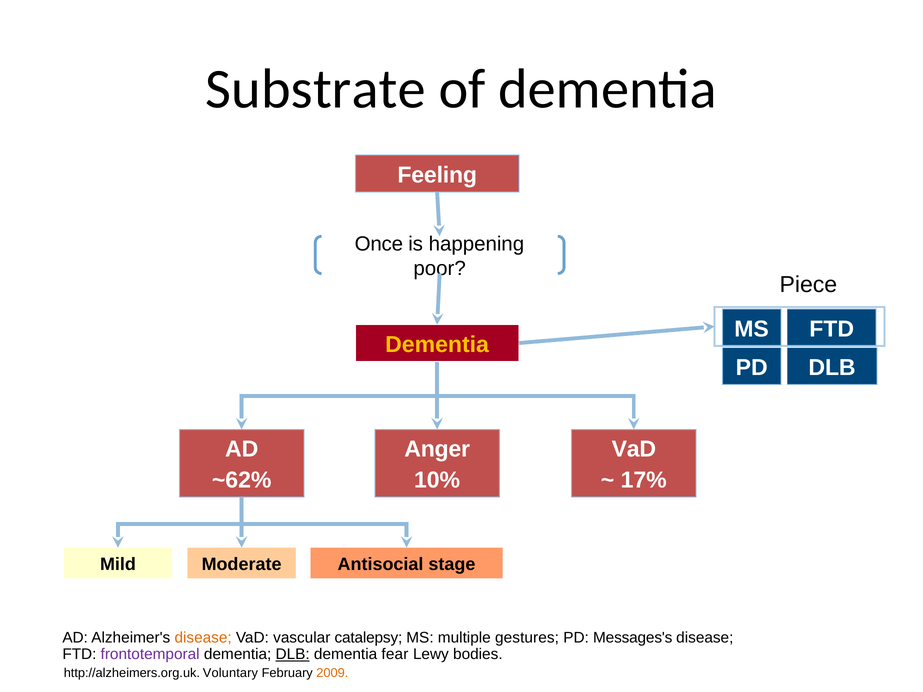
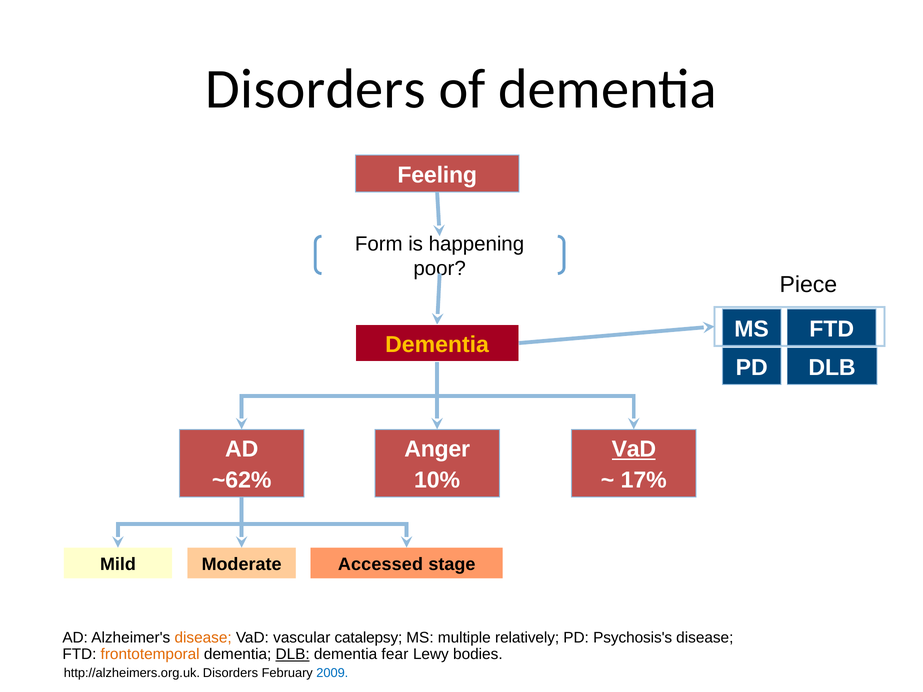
Substrate: Substrate -> Disorders (316, 89)
Once: Once -> Form (379, 244)
VaD underline: none -> present (634, 449)
Antisocial: Antisocial -> Accessed (380, 564)
gestures: gestures -> relatively (527, 638)
Messages's: Messages's -> Psychosis's (633, 638)
frontotemporal colour: purple -> orange (150, 655)
http://alzheimers.org.uk Voluntary: Voluntary -> Disorders (230, 673)
2009 colour: orange -> blue (332, 673)
